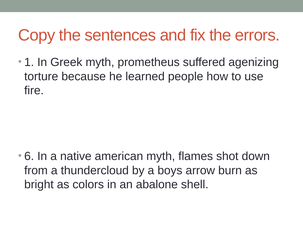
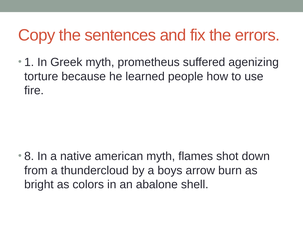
6: 6 -> 8 (29, 157)
